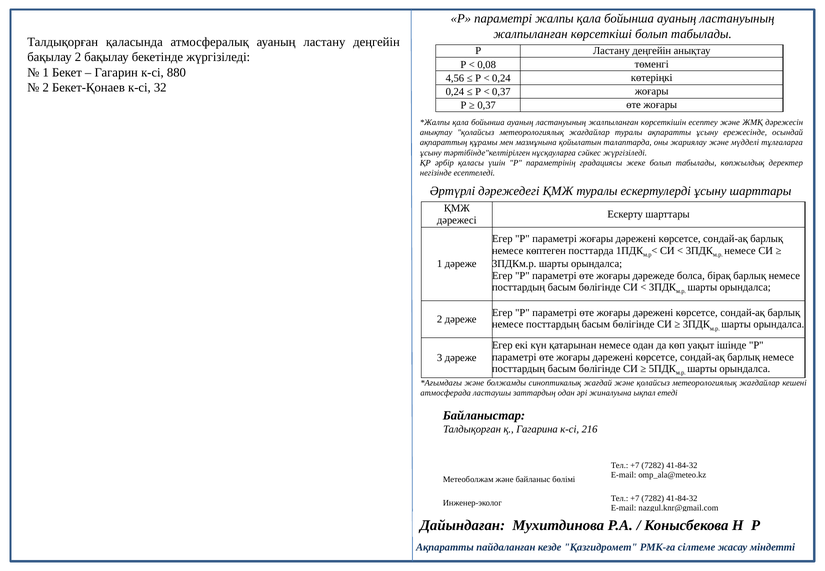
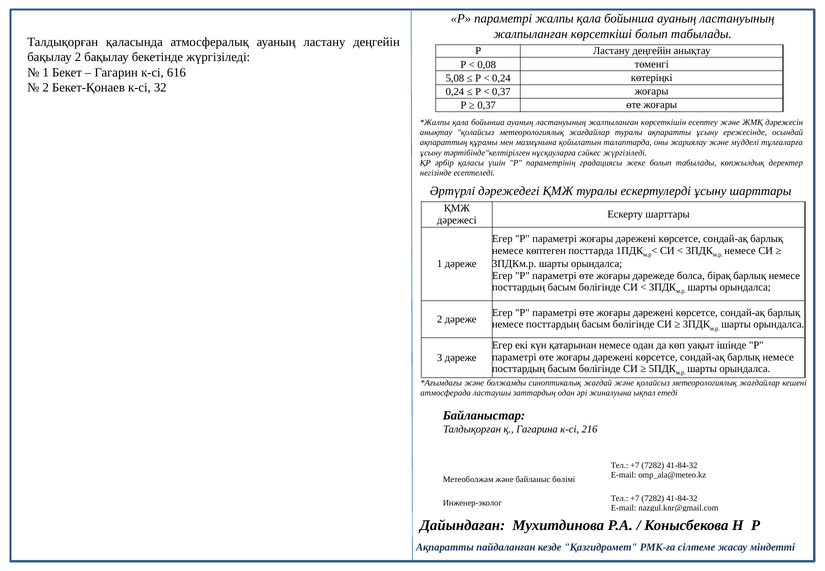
880: 880 -> 616 (176, 72)
4,56: 4,56 -> 5,08 (455, 78)
